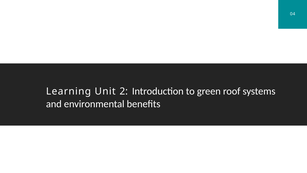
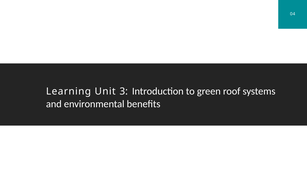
2: 2 -> 3 (124, 91)
